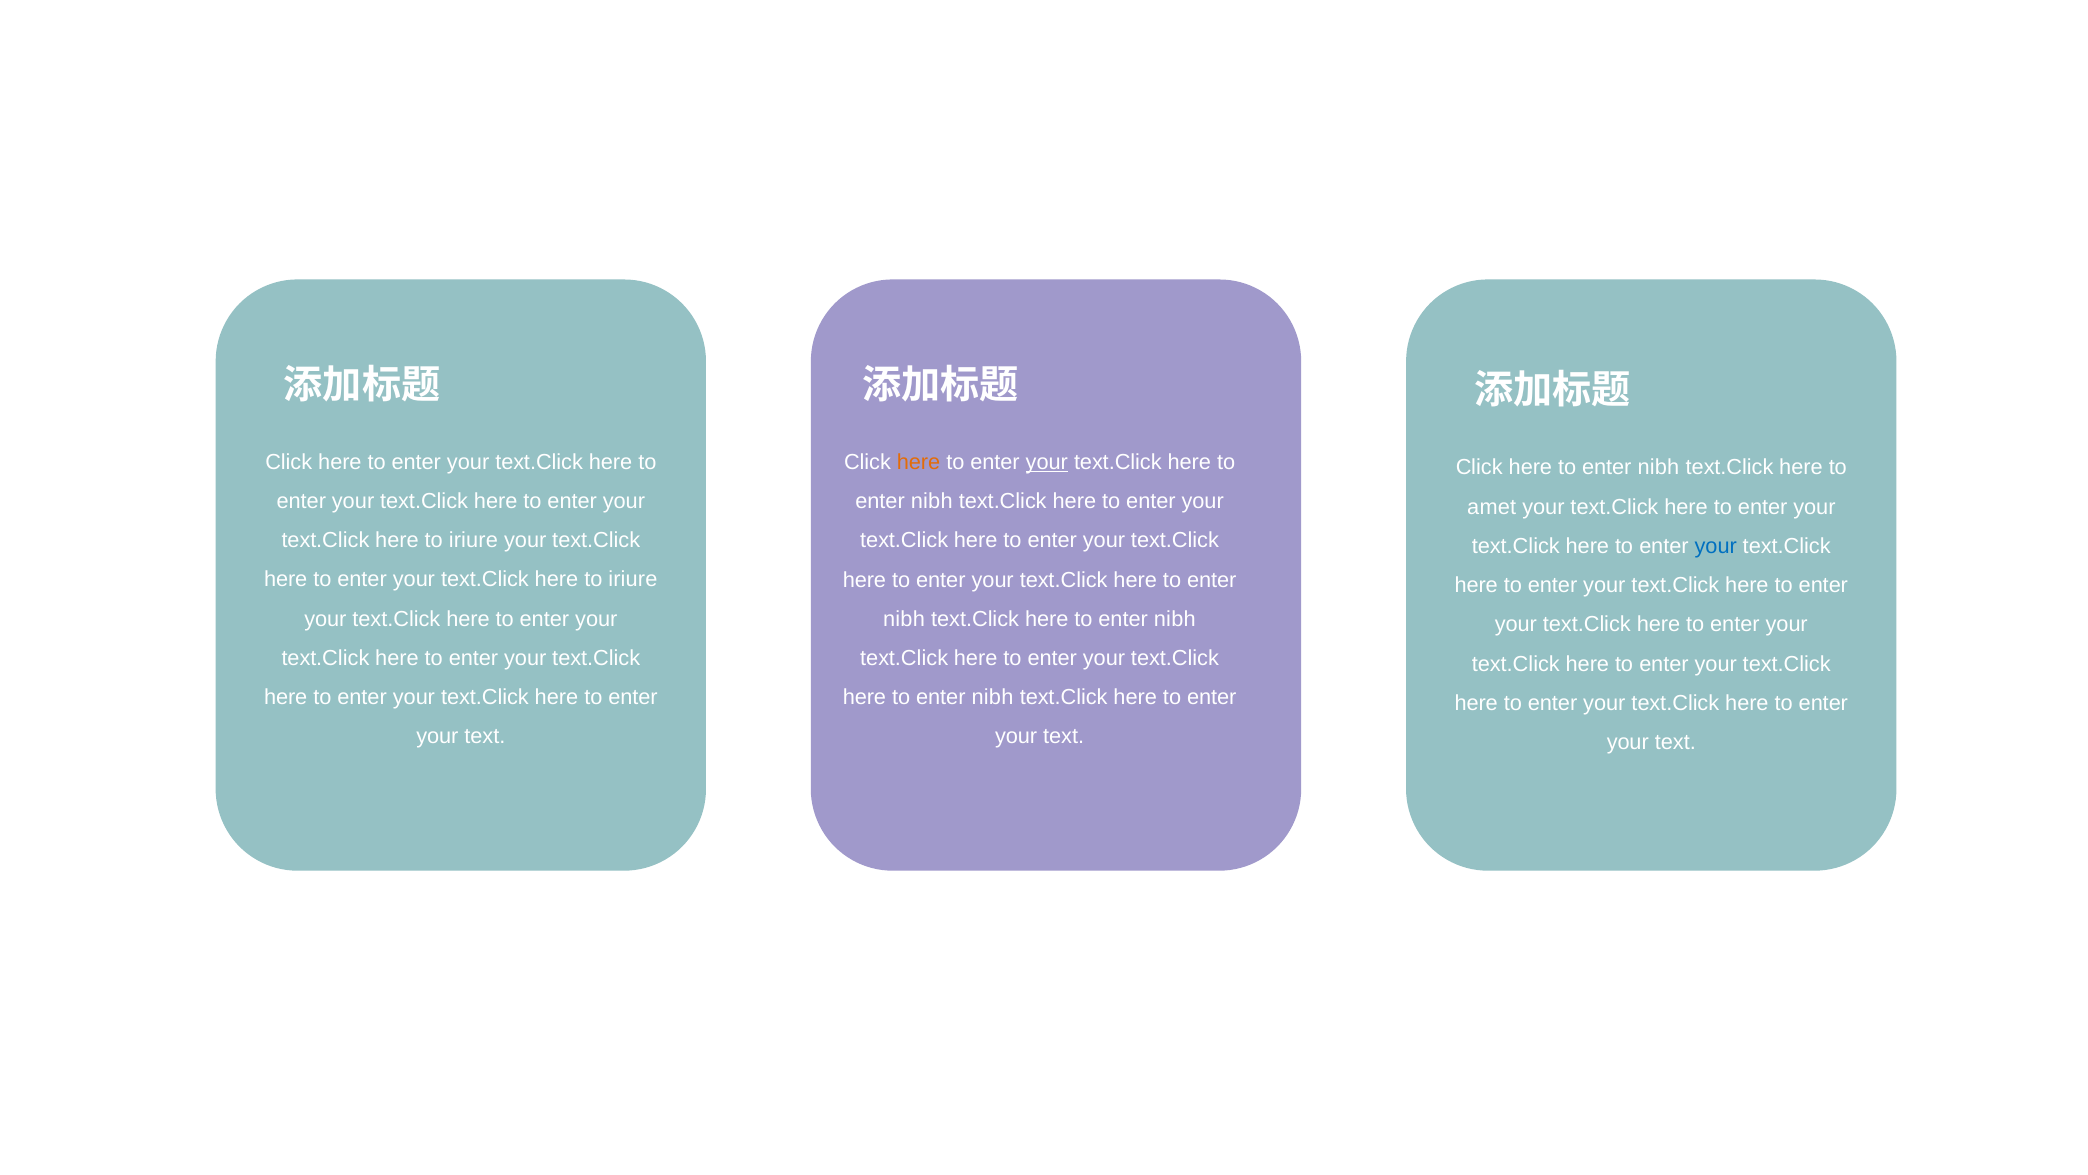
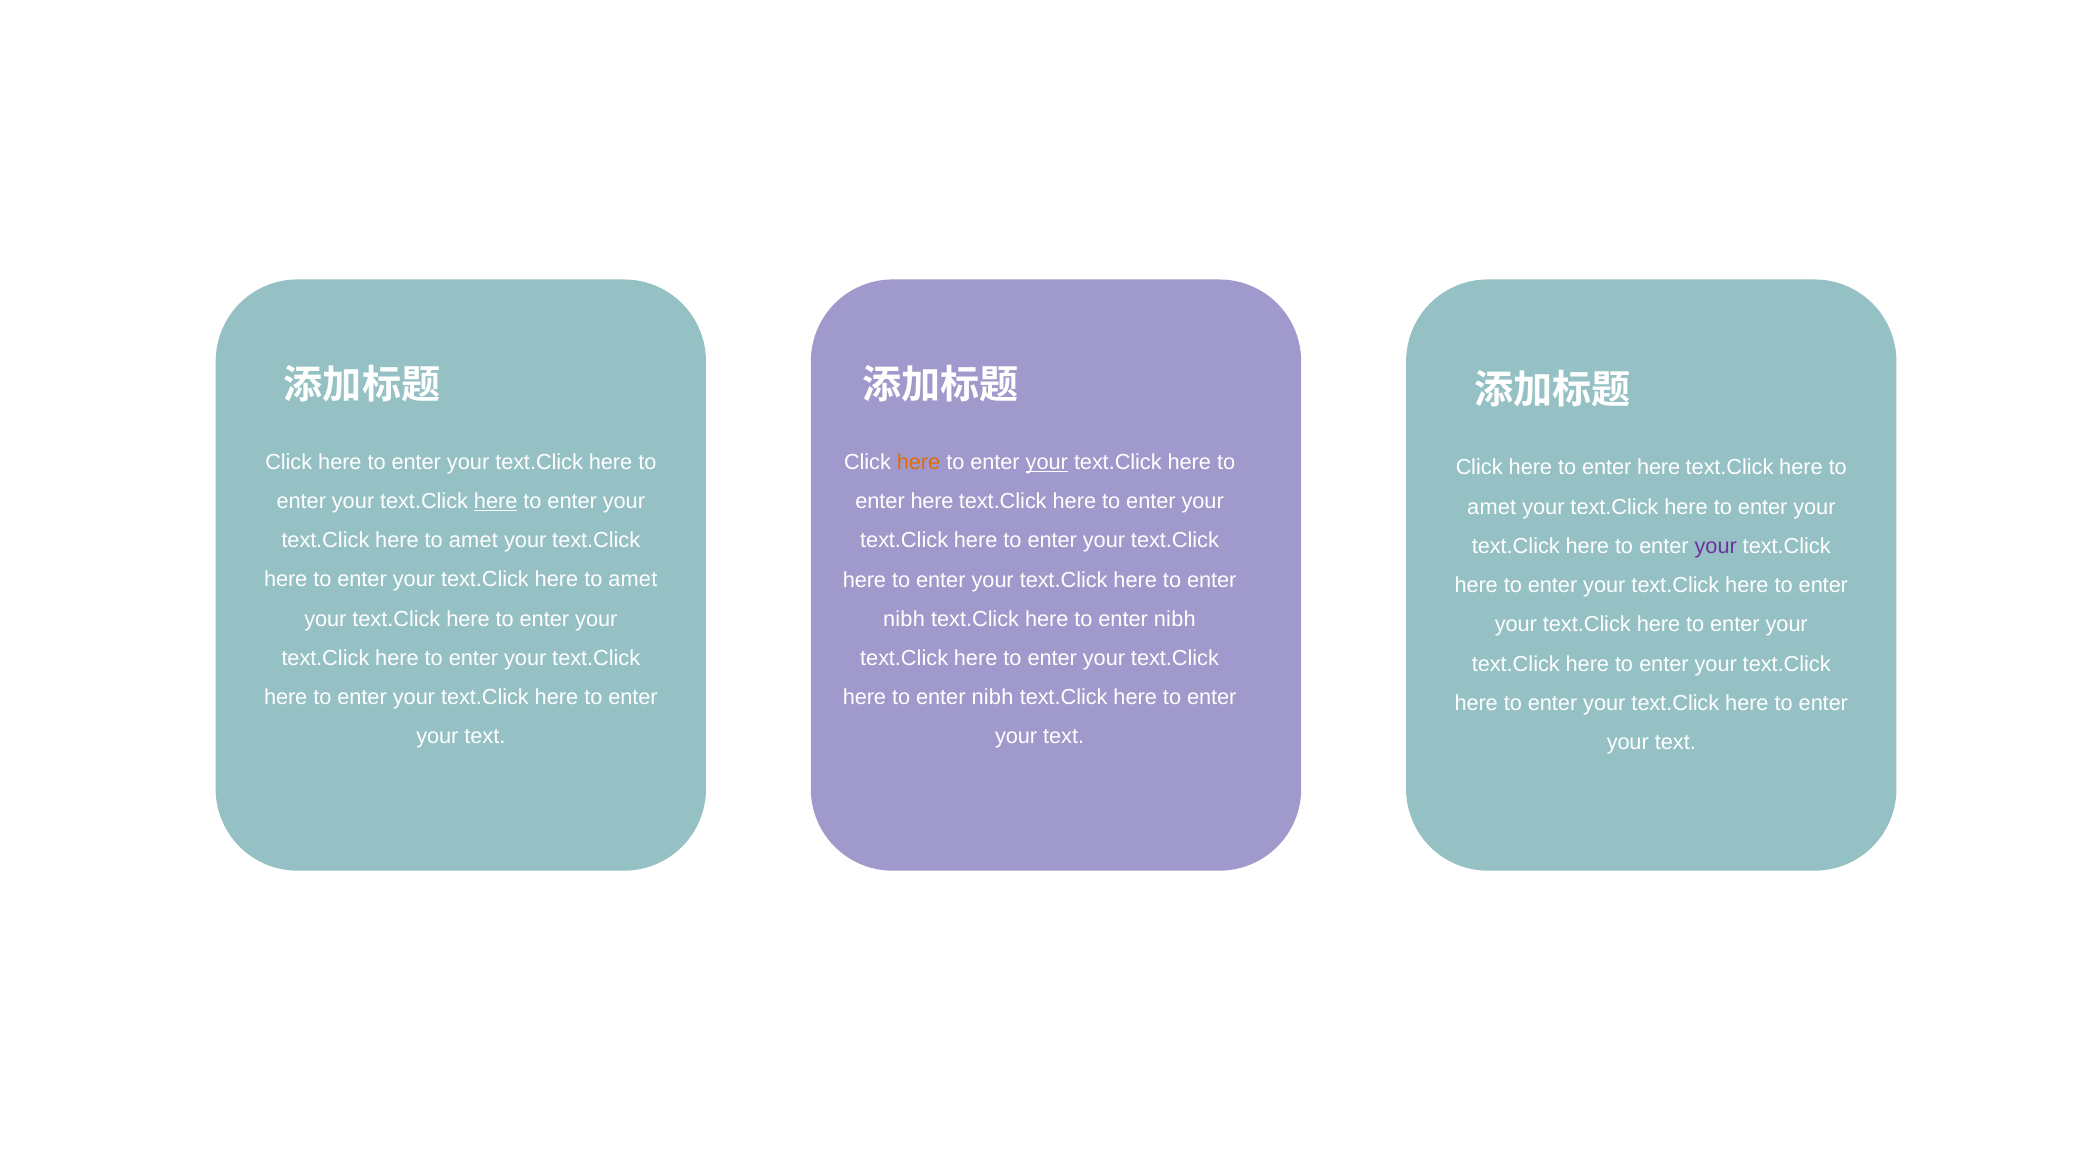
nibh: nibh -> here (1659, 468)
here underline: none -> present (496, 501)
nibh: nibh -> here (932, 501)
iriure: iriure -> amet (473, 540)
your colour: blue -> purple (1716, 546)
iriure: iriure -> amet (633, 579)
